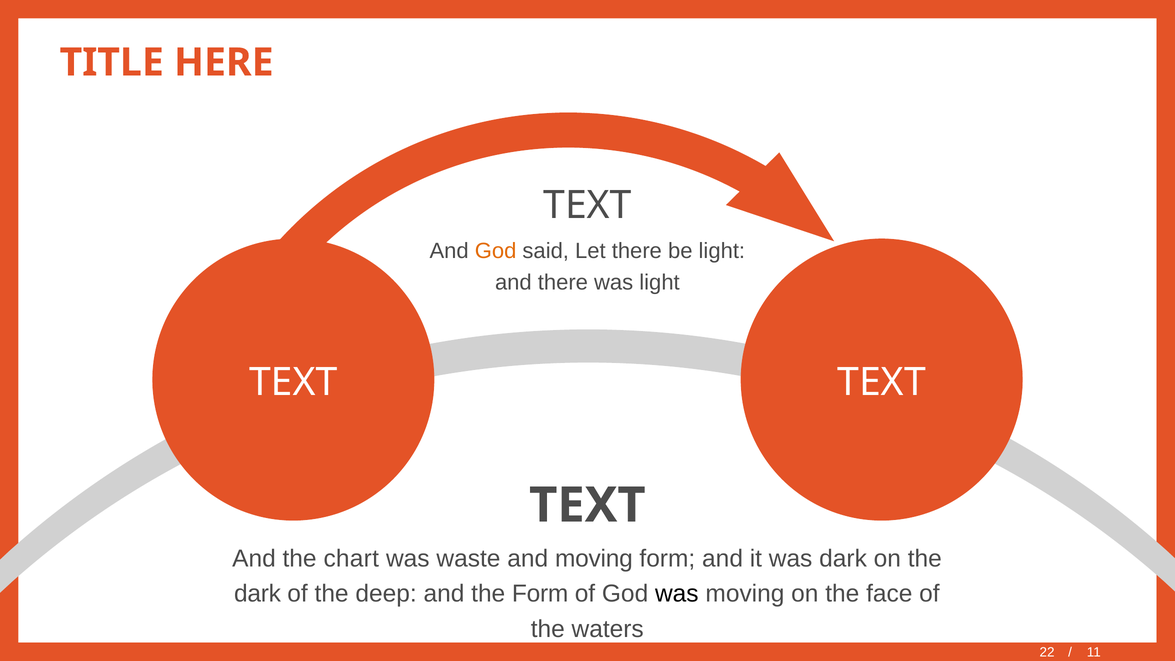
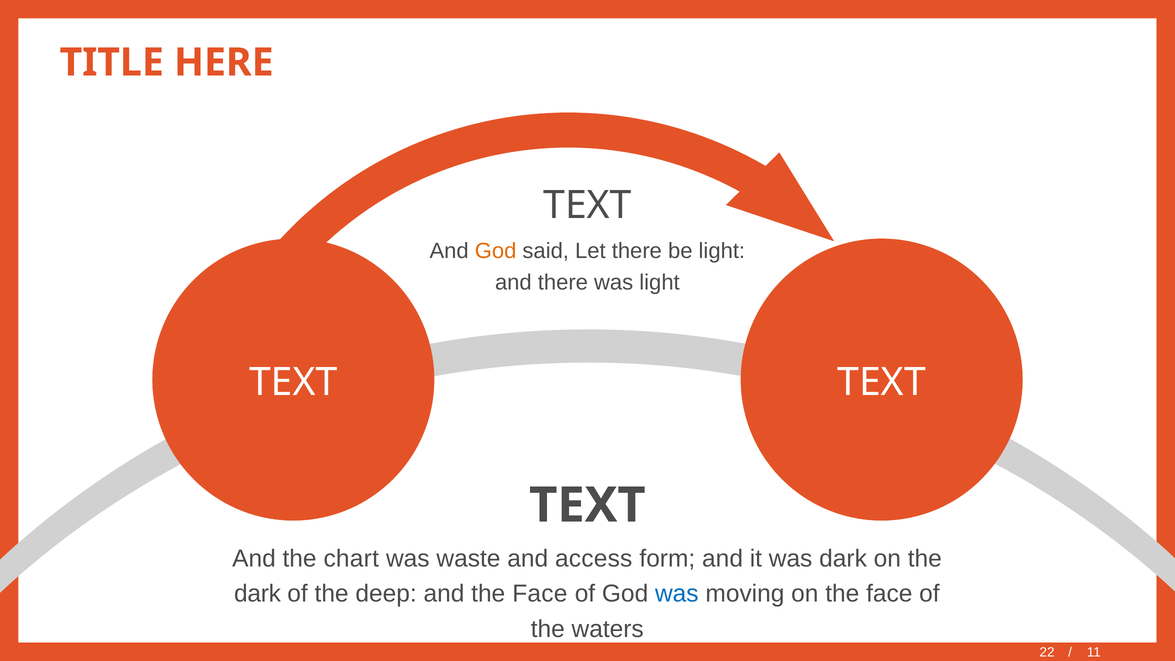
and moving: moving -> access (594, 558)
and the Form: Form -> Face (540, 594)
was colour: black -> blue (677, 594)
